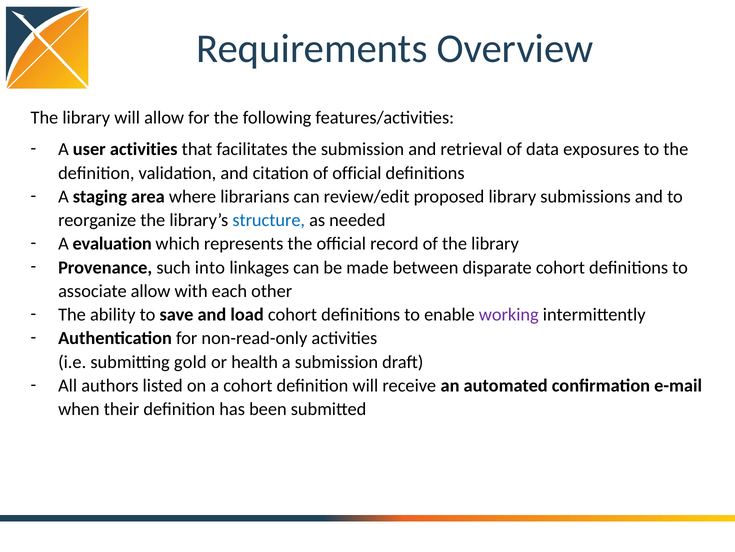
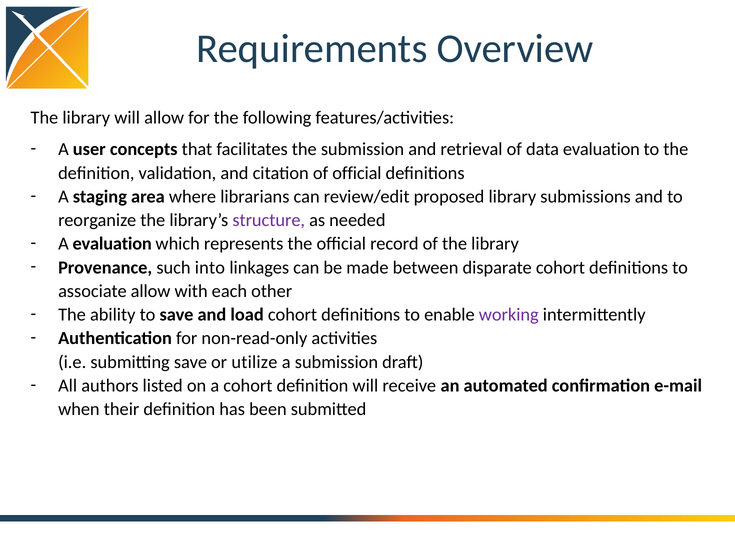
user activities: activities -> concepts (144, 149)
data exposures: exposures -> evaluation (601, 149)
structure colour: blue -> purple (269, 220)
submitting gold: gold -> save (190, 361)
health: health -> utilize (254, 361)
